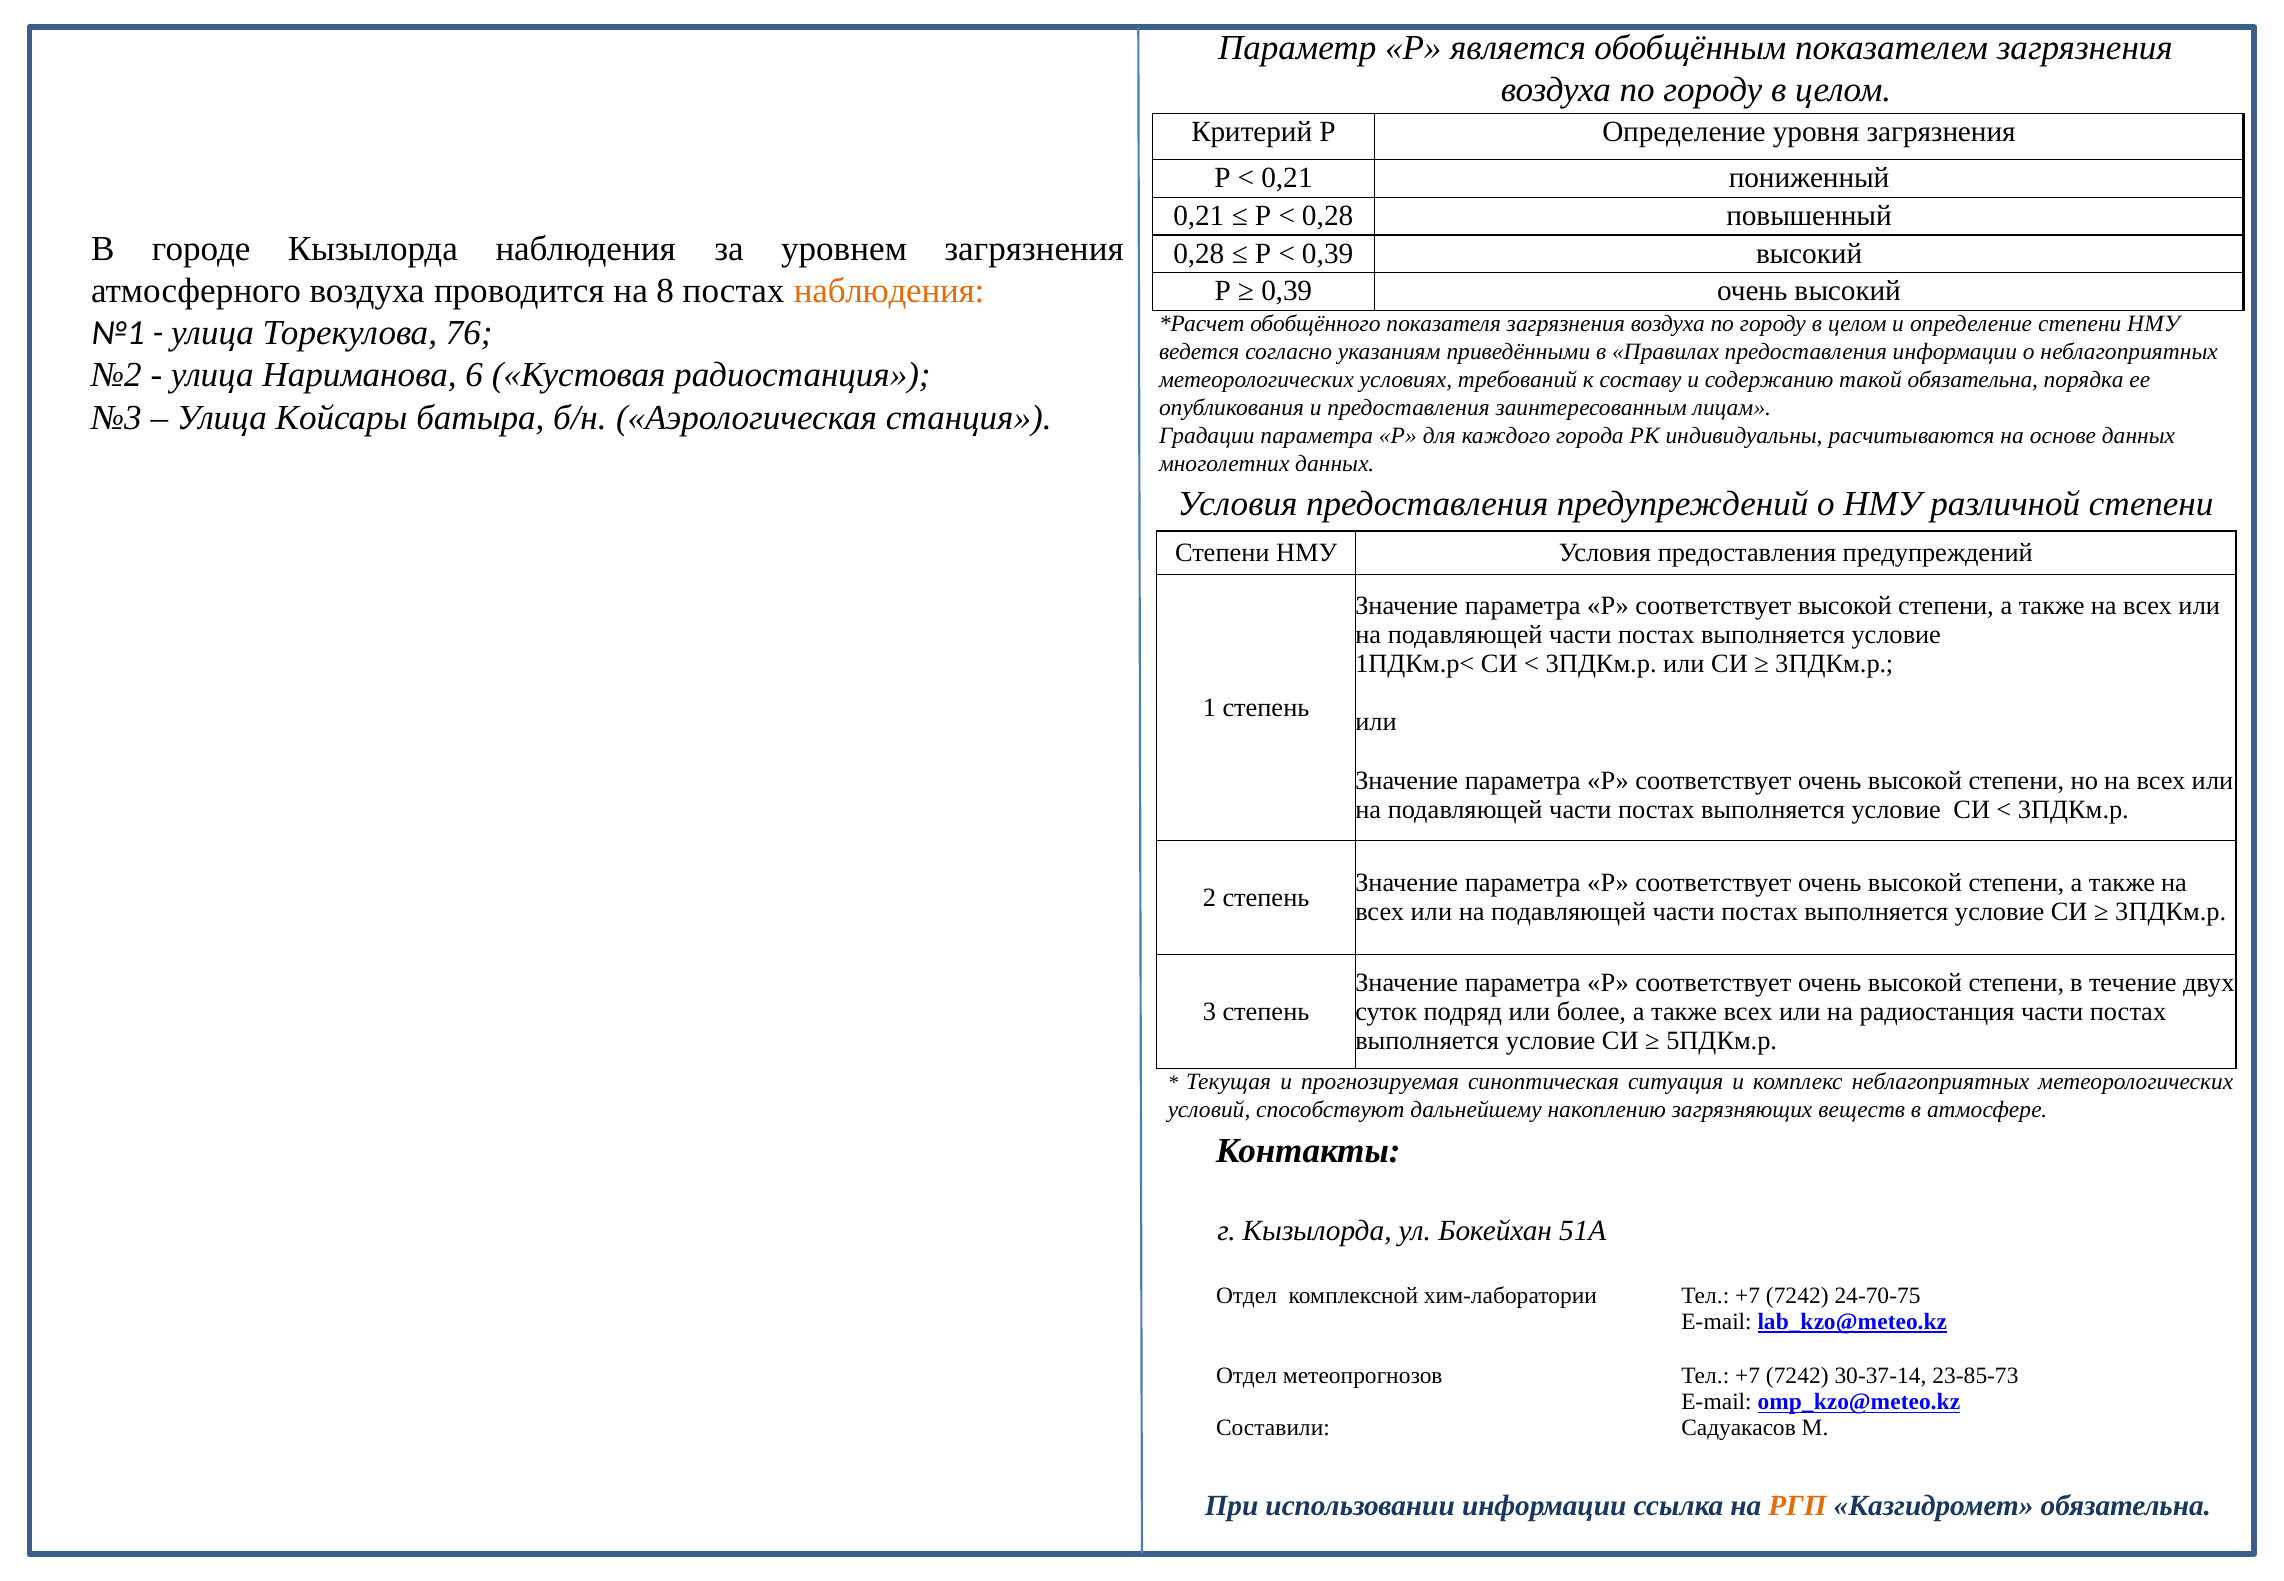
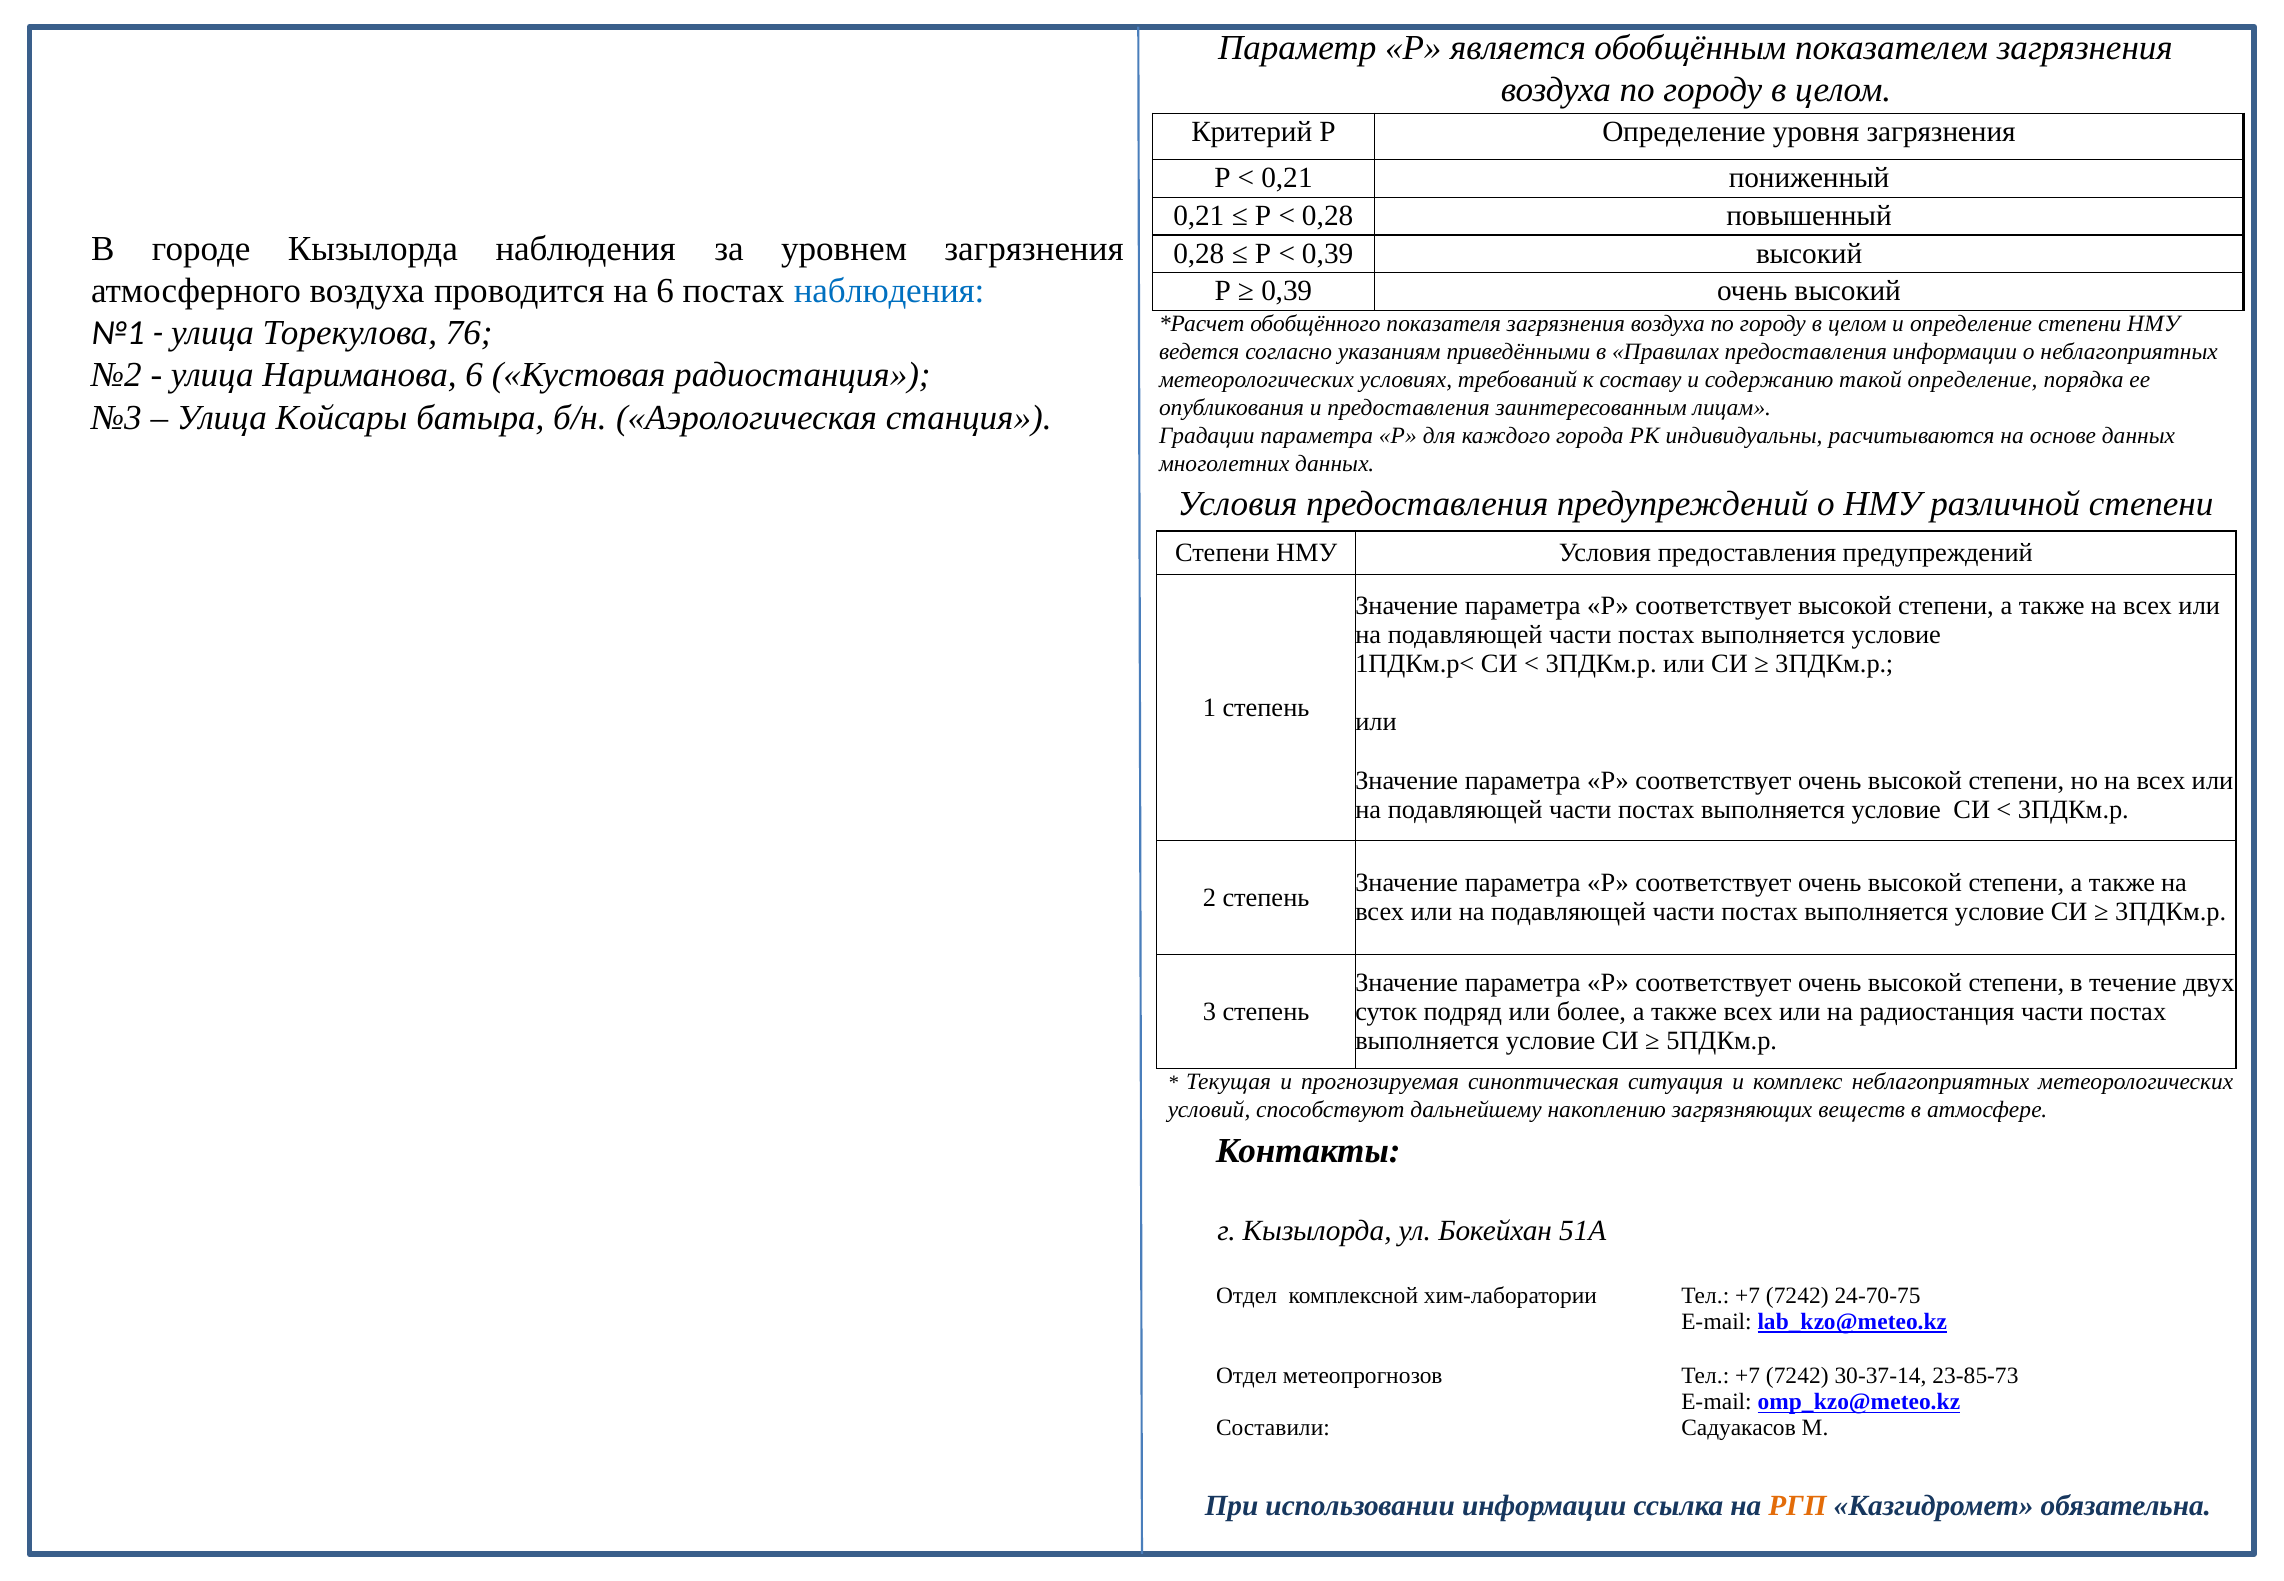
на 8: 8 -> 6 (665, 291)
наблюдения colour: orange -> blue (889, 291)
такой обязательна: обязательна -> определение (1973, 380)
